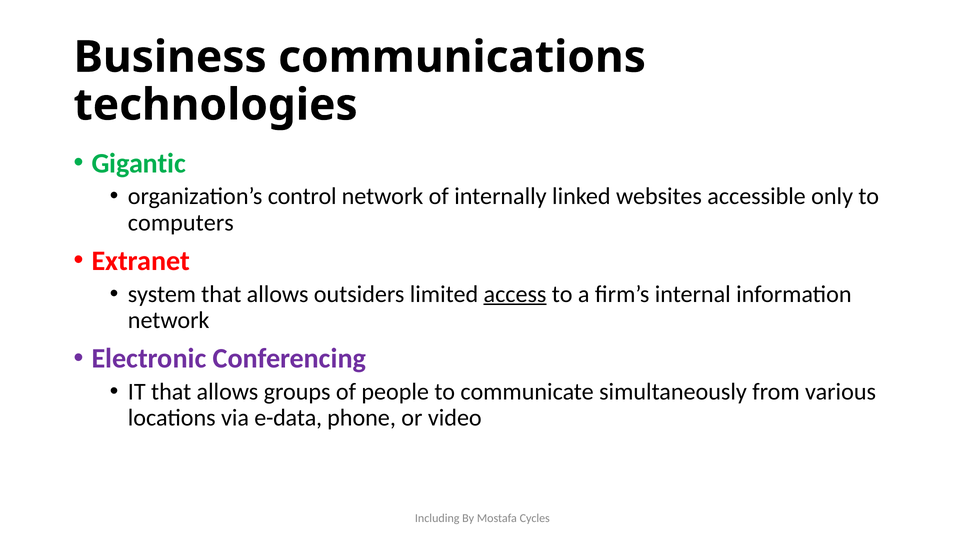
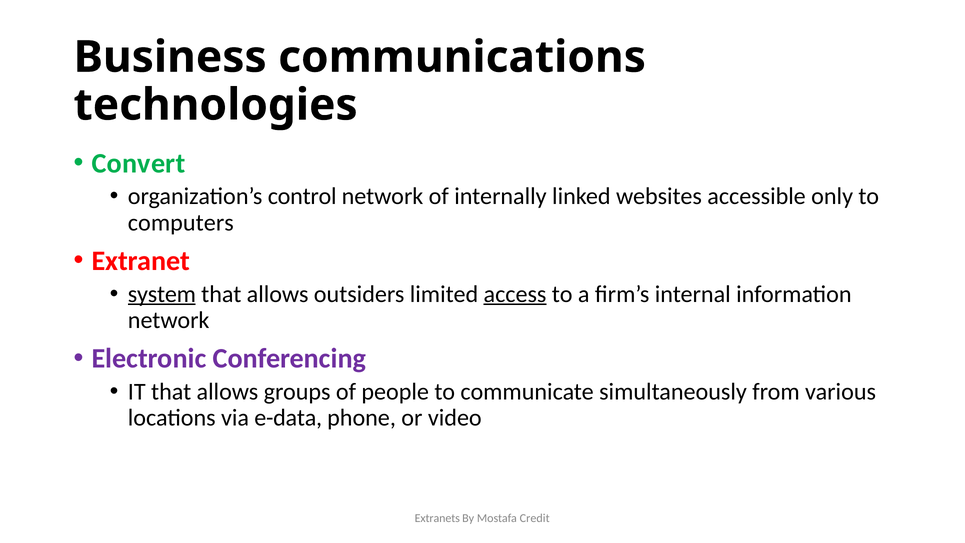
Gigantic: Gigantic -> Convert (139, 163)
system underline: none -> present (162, 294)
Including: Including -> Extranets (437, 518)
Cycles: Cycles -> Credit (535, 518)
